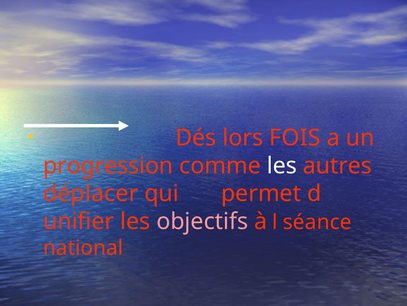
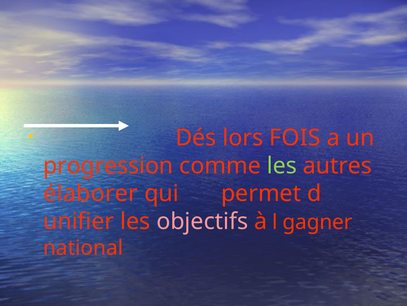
les colour: white -> light green (282, 165)
déplacer: déplacer -> élaborer (91, 193)
séance: séance -> gagner (317, 222)
